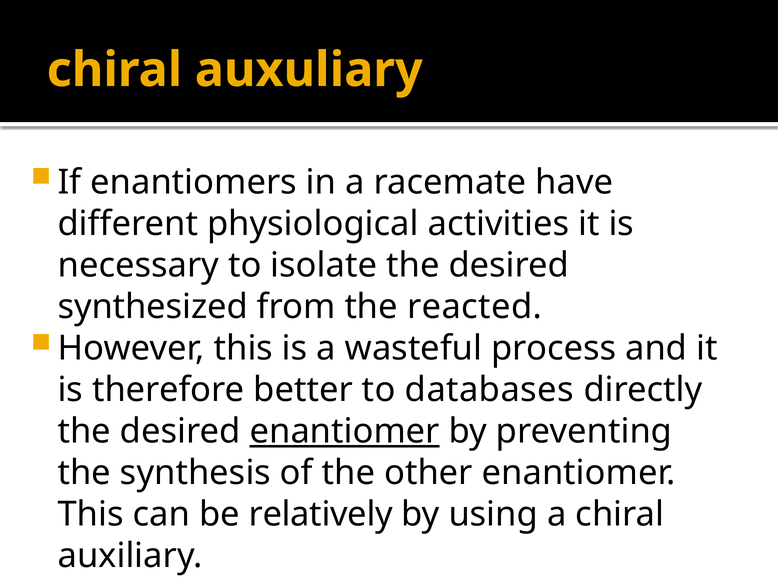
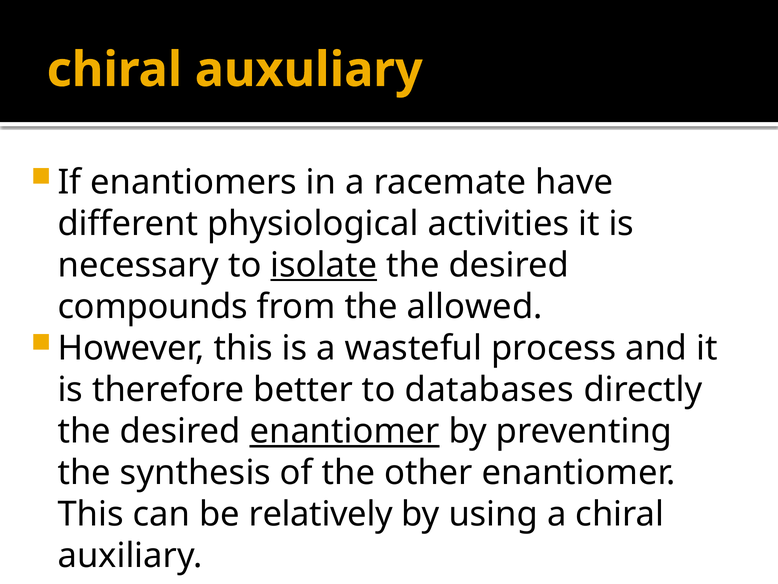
isolate underline: none -> present (324, 265)
synthesized: synthesized -> compounds (153, 306)
reacted: reacted -> allowed (475, 306)
